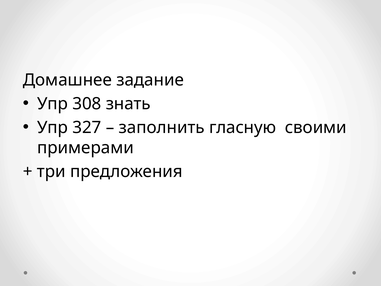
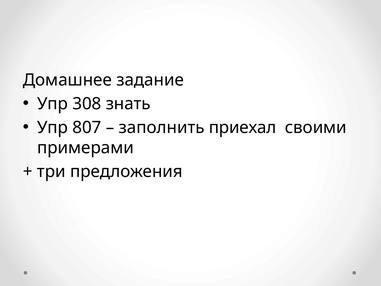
327: 327 -> 807 (87, 127)
гласную: гласную -> приехал (243, 127)
